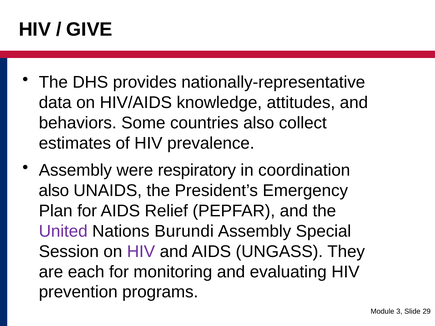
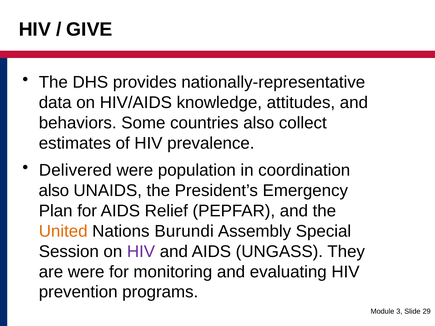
Assembly: Assembly -> Delivered (75, 170)
respiratory: respiratory -> population (197, 170)
United colour: purple -> orange (63, 231)
are each: each -> were (86, 272)
